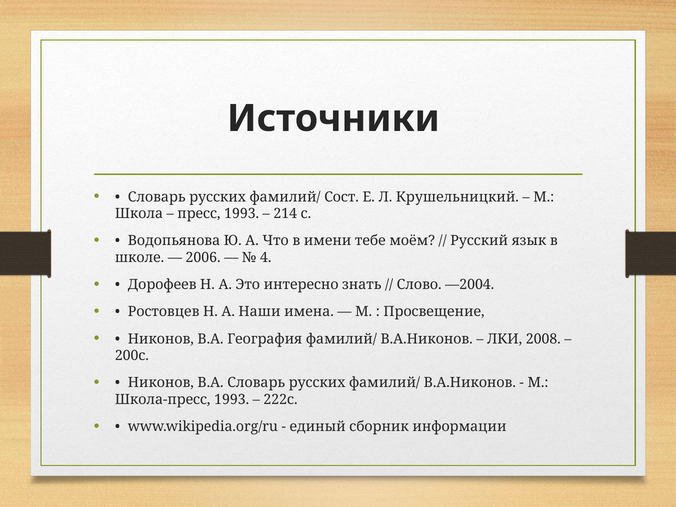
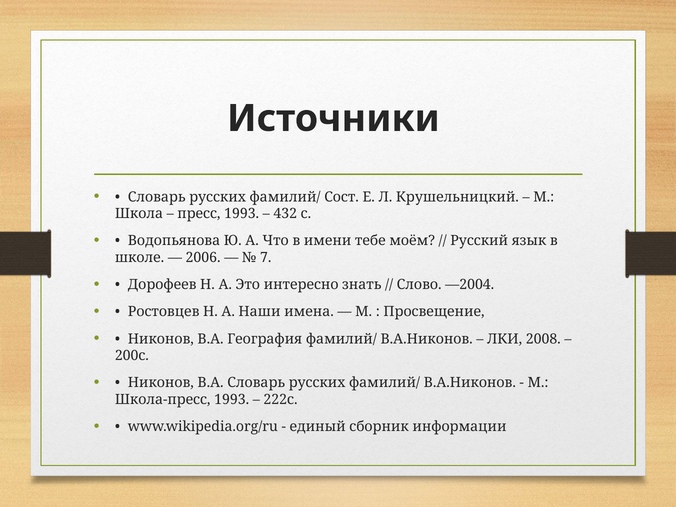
214: 214 -> 432 (285, 214)
4: 4 -> 7 (266, 258)
